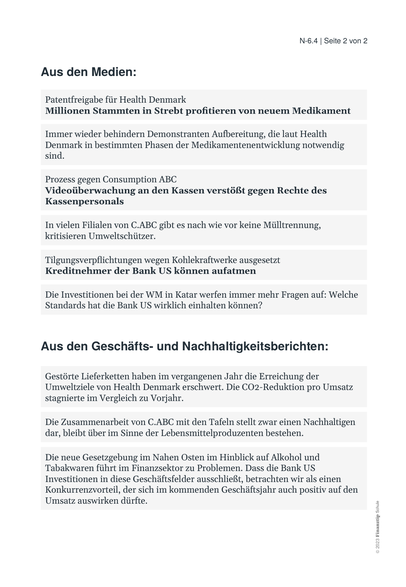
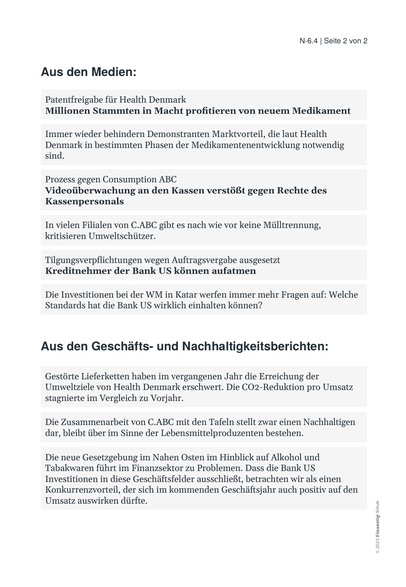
Strebt: Strebt -> Macht (169, 111)
Aufbereitung: Aufbereitung -> Marktvorteil (239, 134)
Kohlekraftwerke: Kohlekraftwerke -> Auftragsvergabe (204, 260)
